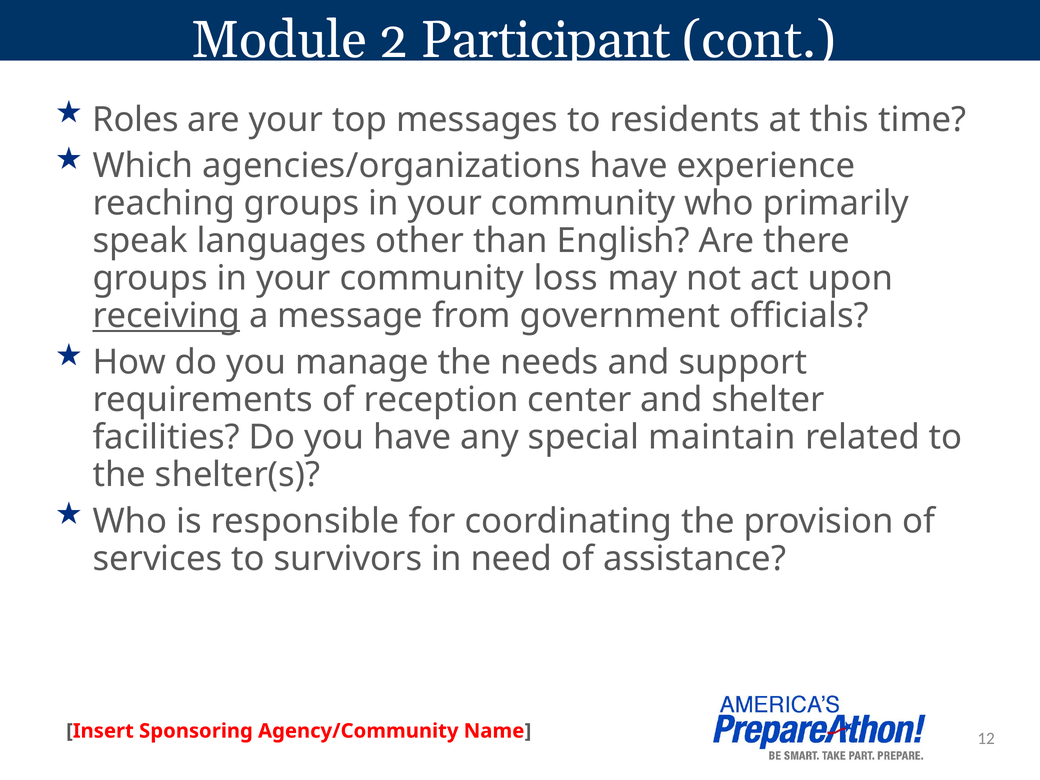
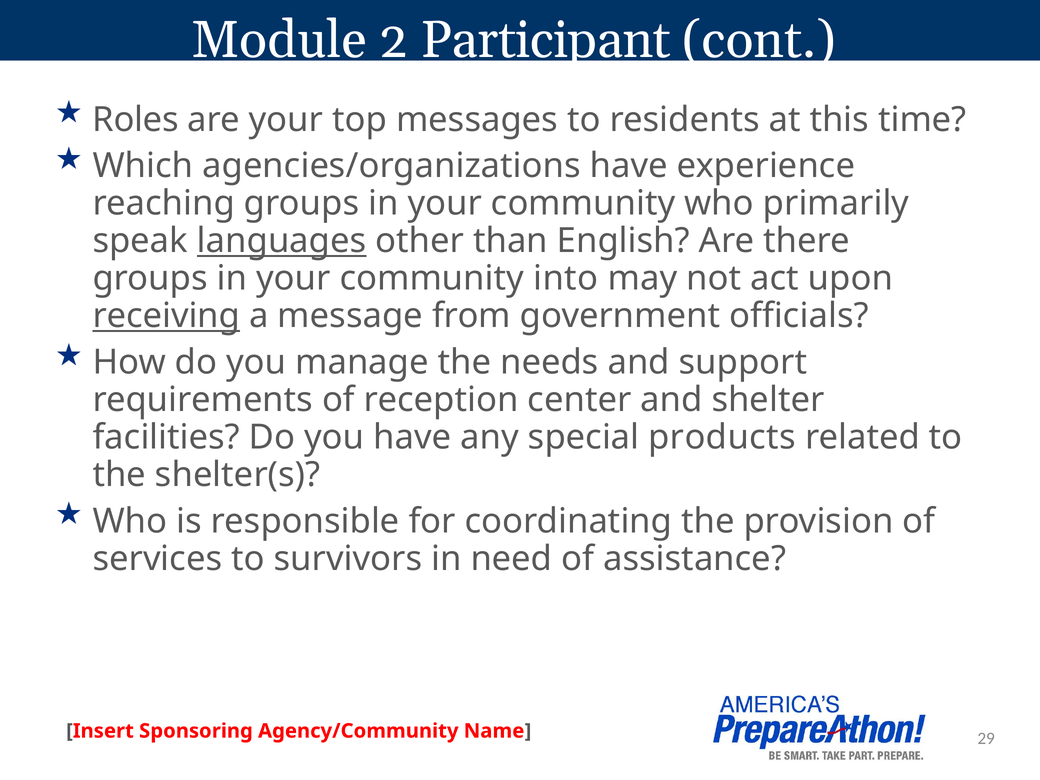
languages underline: none -> present (282, 241)
loss: loss -> into (566, 278)
maintain: maintain -> products (722, 437)
12: 12 -> 29 (986, 738)
